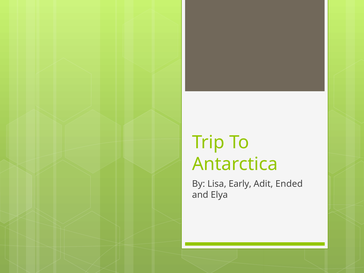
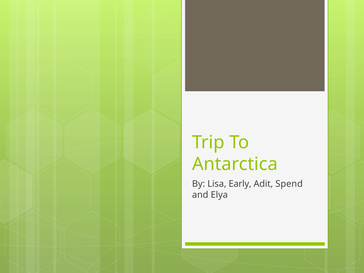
Ended: Ended -> Spend (289, 184)
